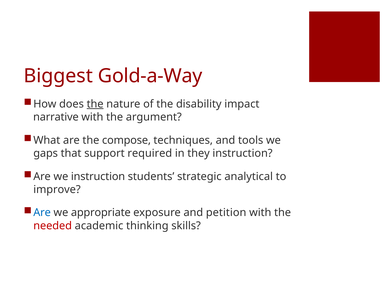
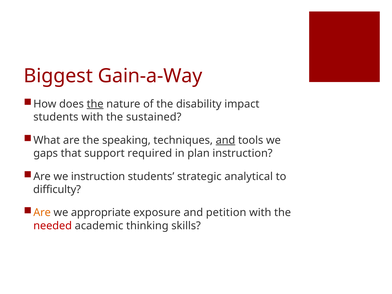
Gold-a-Way: Gold-a-Way -> Gain-a-Way (150, 76)
narrative: narrative -> students (56, 117)
argument: argument -> sustained (154, 117)
compose: compose -> speaking (126, 140)
and underline: none -> present (225, 140)
they: they -> plan (199, 153)
improve: improve -> difficulty (57, 190)
Are colour: blue -> orange (42, 213)
